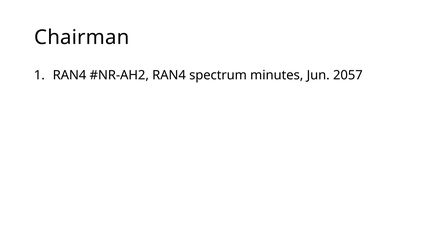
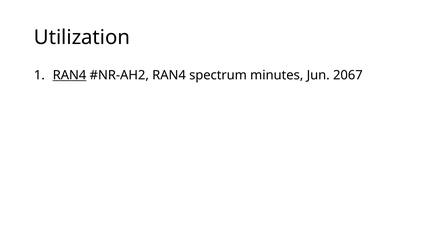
Chairman: Chairman -> Utilization (82, 37)
RAN4 underline: none -> present (70, 75)
2057: 2057 -> 2067 (348, 75)
